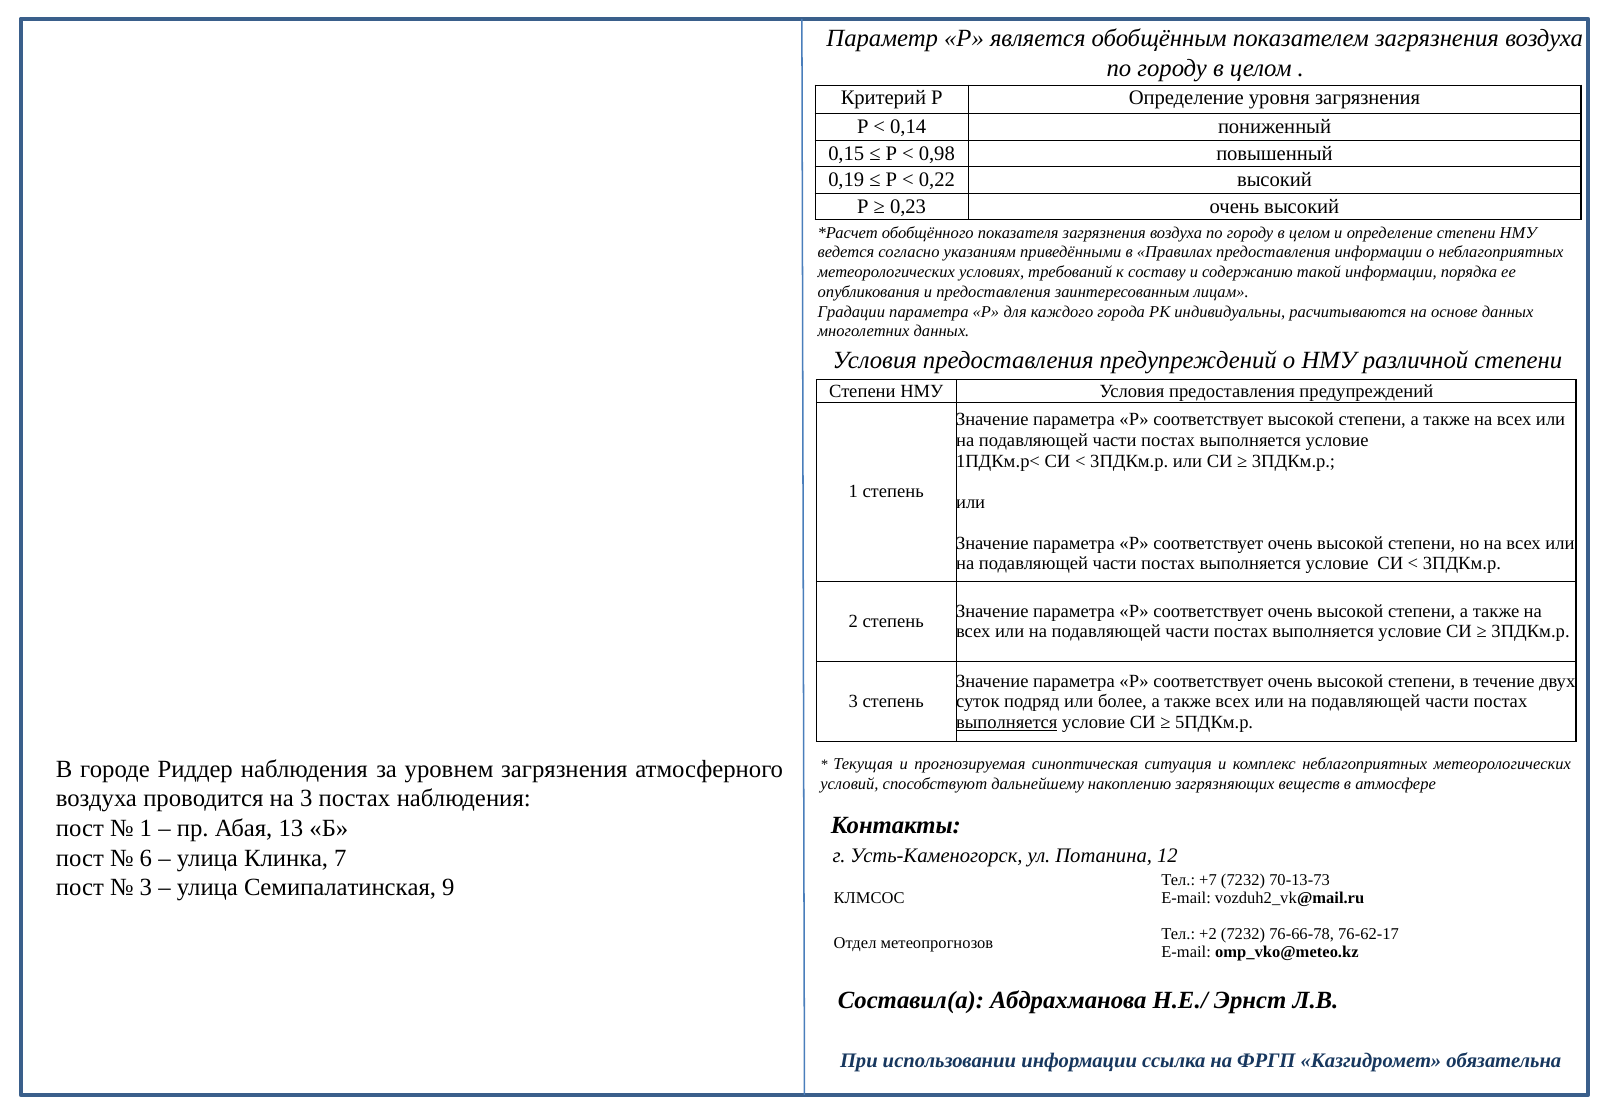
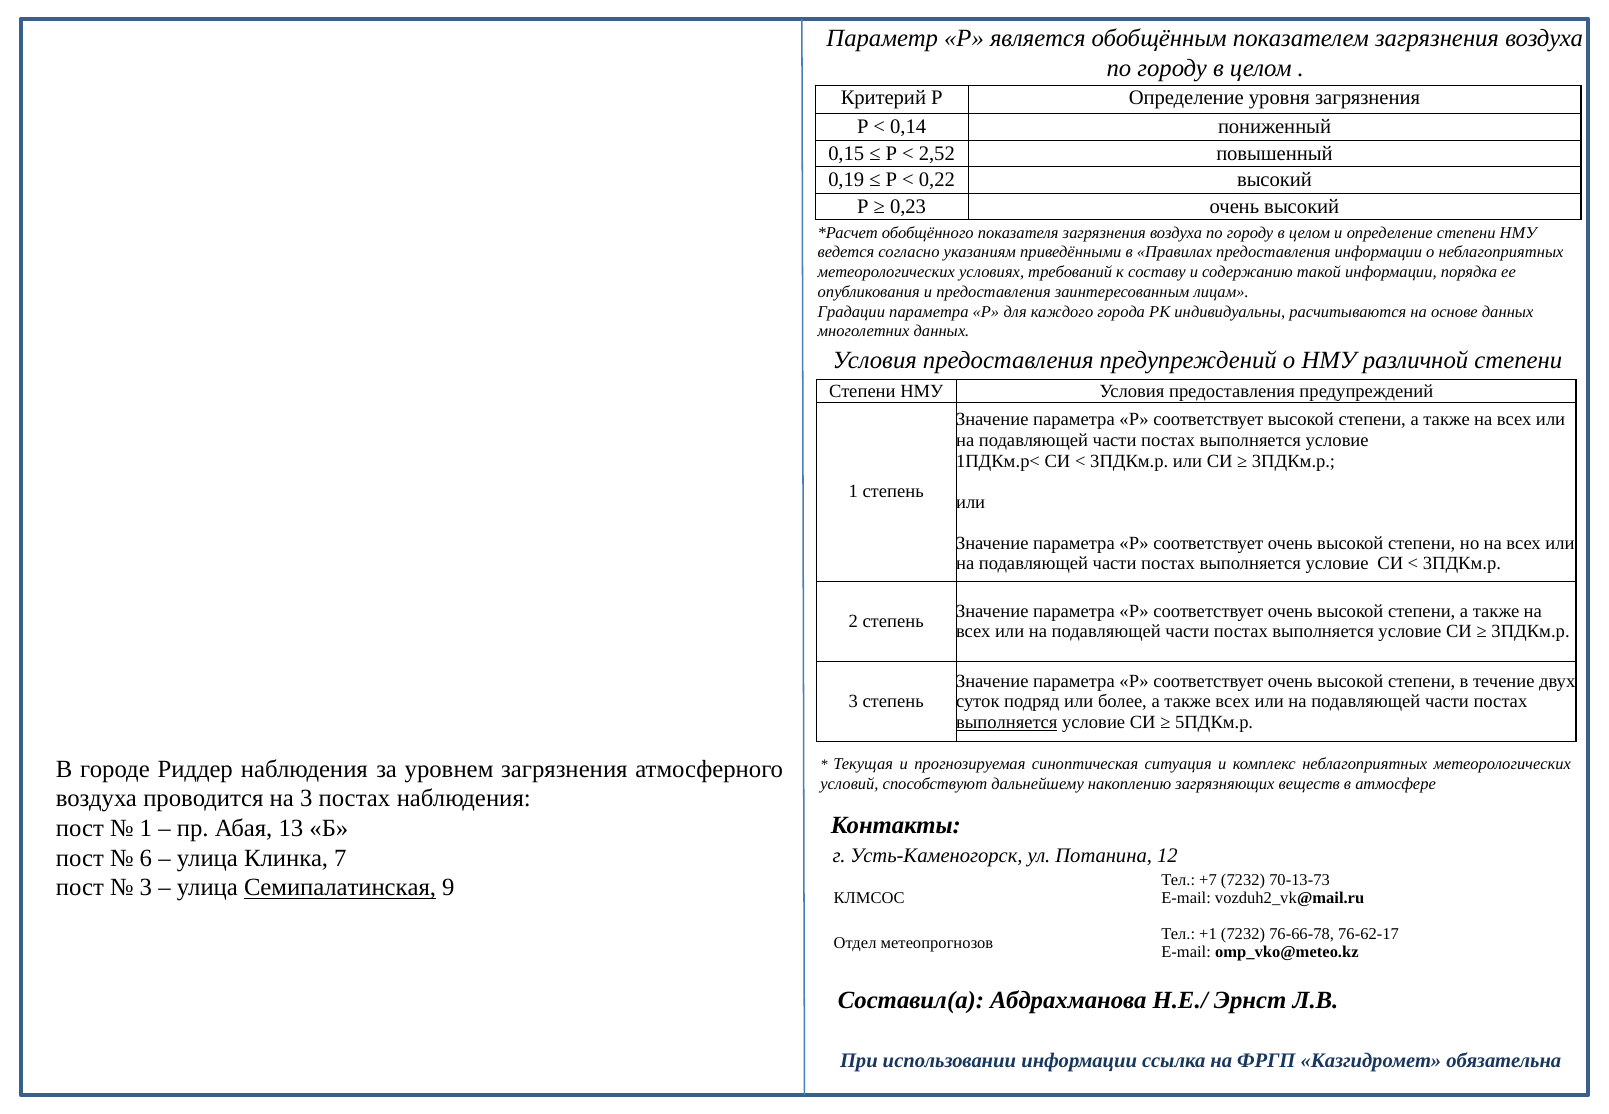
0,98: 0,98 -> 2,52 (937, 153)
Семипалатинская underline: none -> present (340, 888)
+2: +2 -> +1 (1208, 934)
